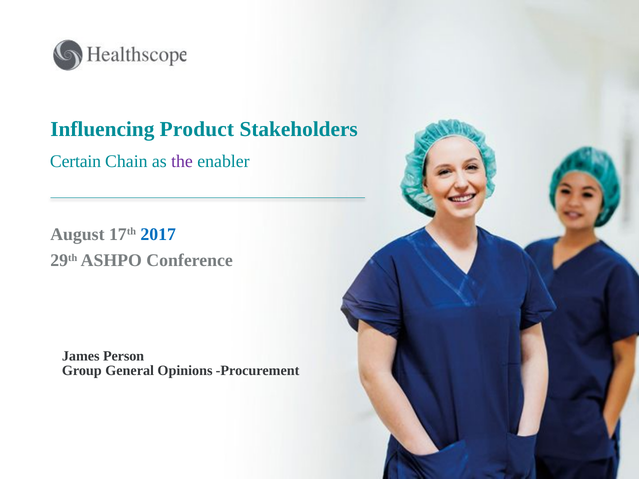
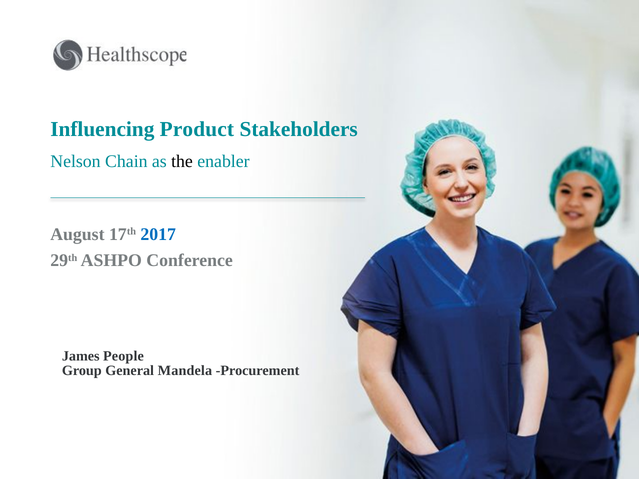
Certain: Certain -> Nelson (75, 162)
the colour: purple -> black (182, 162)
Person: Person -> People (123, 356)
Opinions: Opinions -> Mandela (185, 371)
